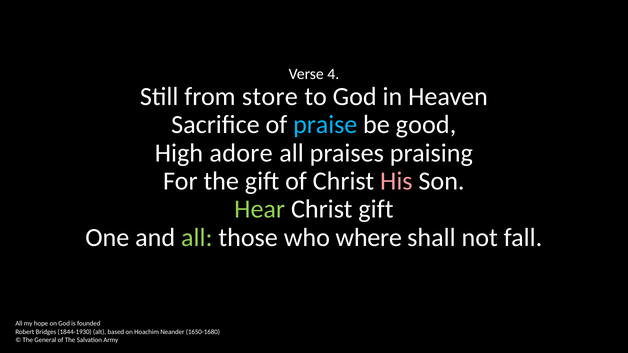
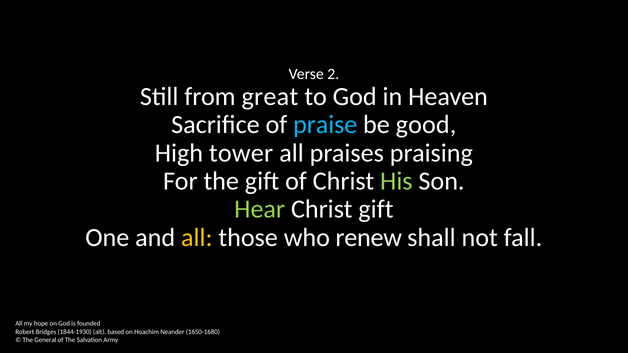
4: 4 -> 2 (333, 74)
store: store -> great (270, 97)
adore: adore -> tower (241, 153)
His colour: pink -> light green (396, 181)
all colour: light green -> yellow (197, 238)
where: where -> renew (369, 238)
